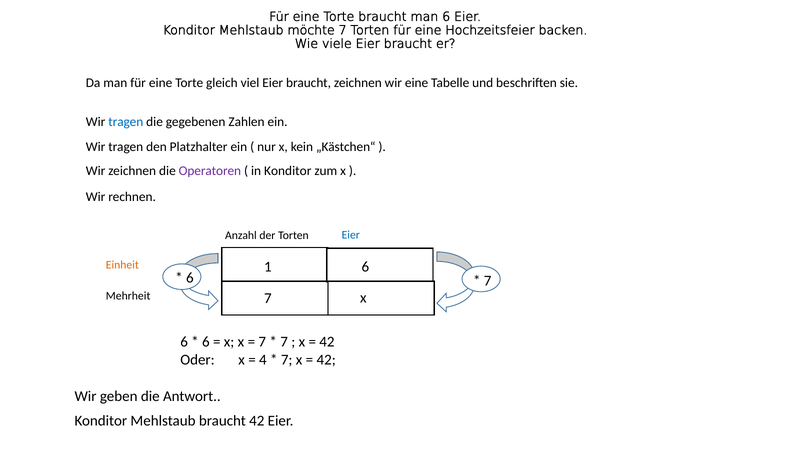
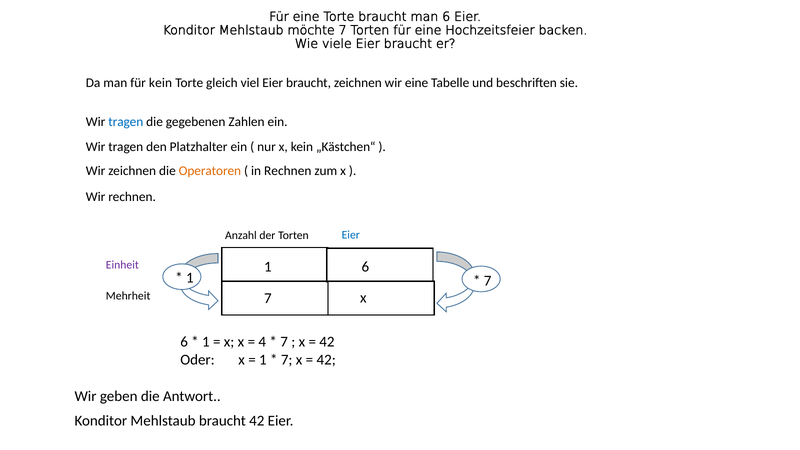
man für eine: eine -> kein (161, 83)
Operatoren colour: purple -> orange (210, 171)
in Konditor: Konditor -> Rechnen (288, 171)
Einheit colour: orange -> purple (122, 265)
6: 6 -> 1 (190, 278)
6: 6 -> 1 (206, 342)
7: 7 -> 4 (262, 342)
4: 4 -> 1 (263, 360)
